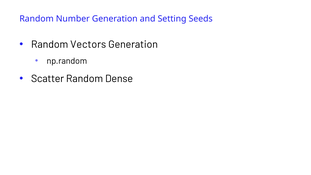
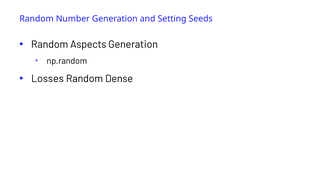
Vectors: Vectors -> Aspects (88, 45)
Scatter: Scatter -> Losses (47, 79)
